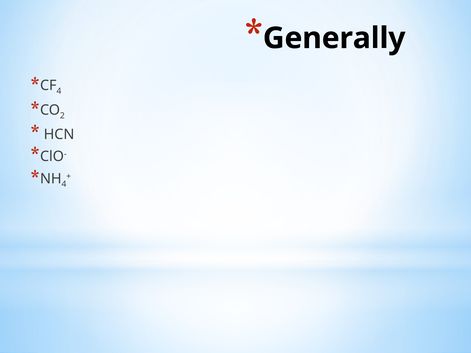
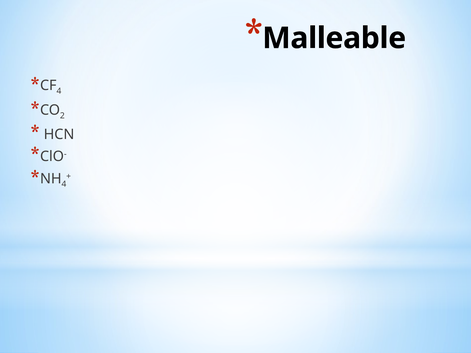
Generally: Generally -> Malleable (334, 38)
